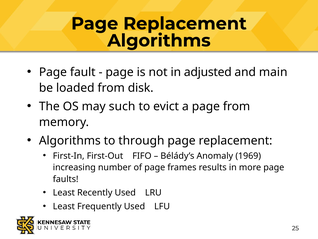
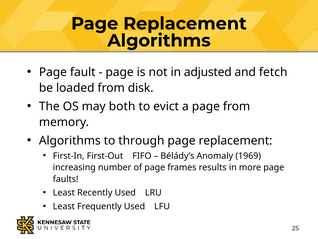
main: main -> fetch (273, 72)
such: such -> both (122, 106)
